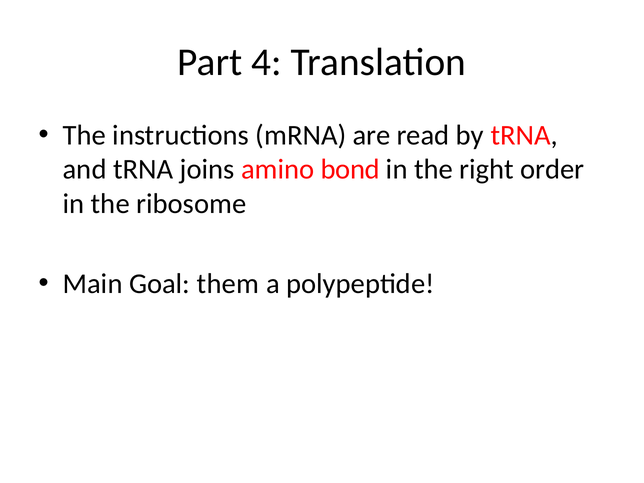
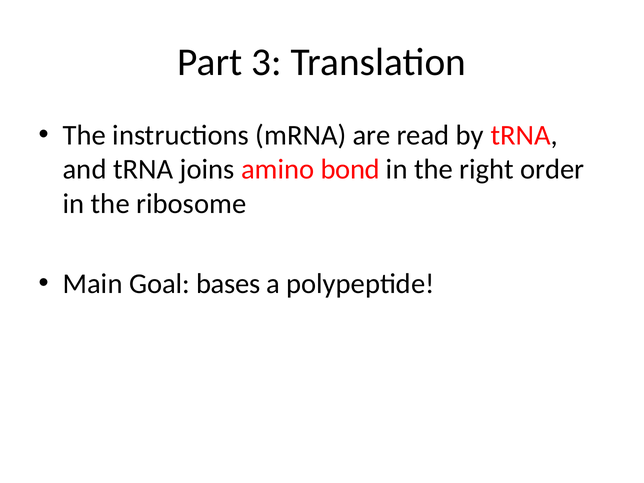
4: 4 -> 3 (267, 62)
them: them -> bases (228, 284)
